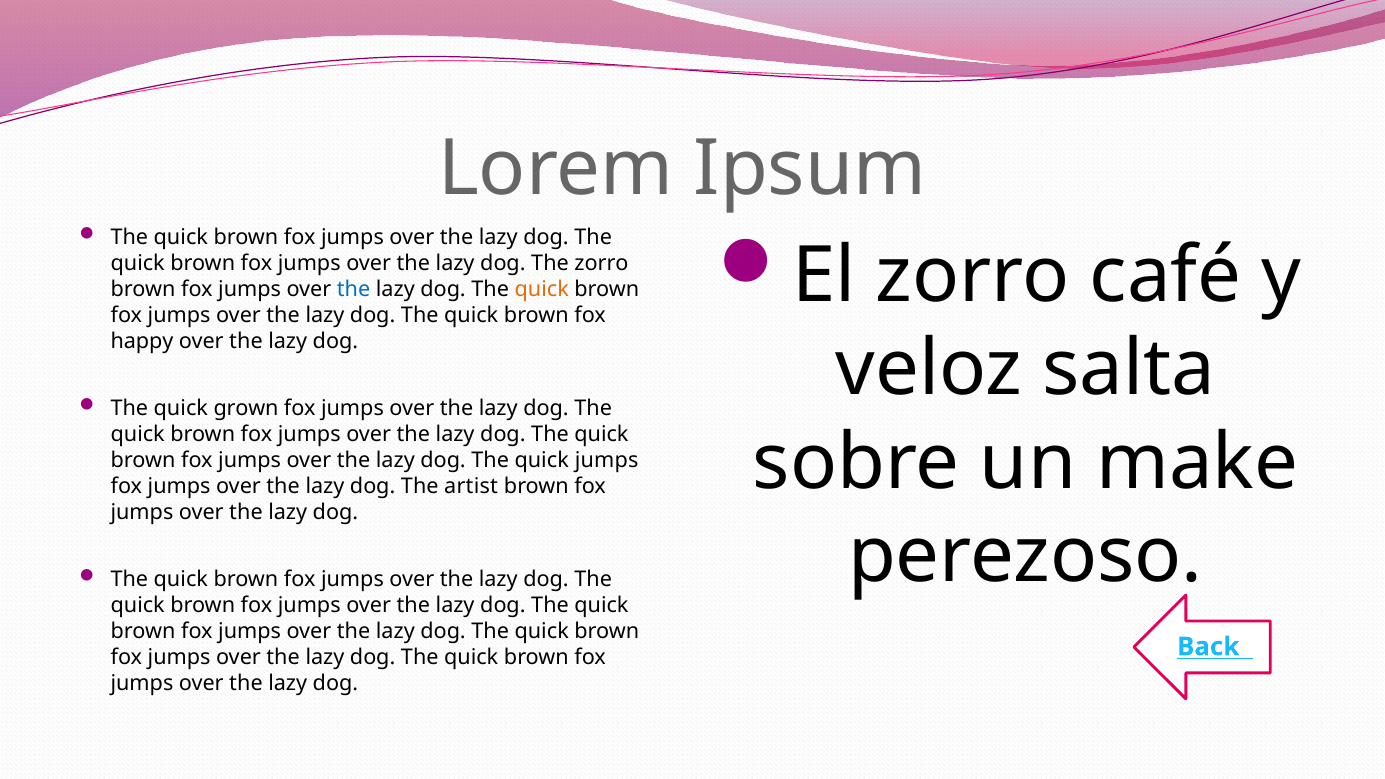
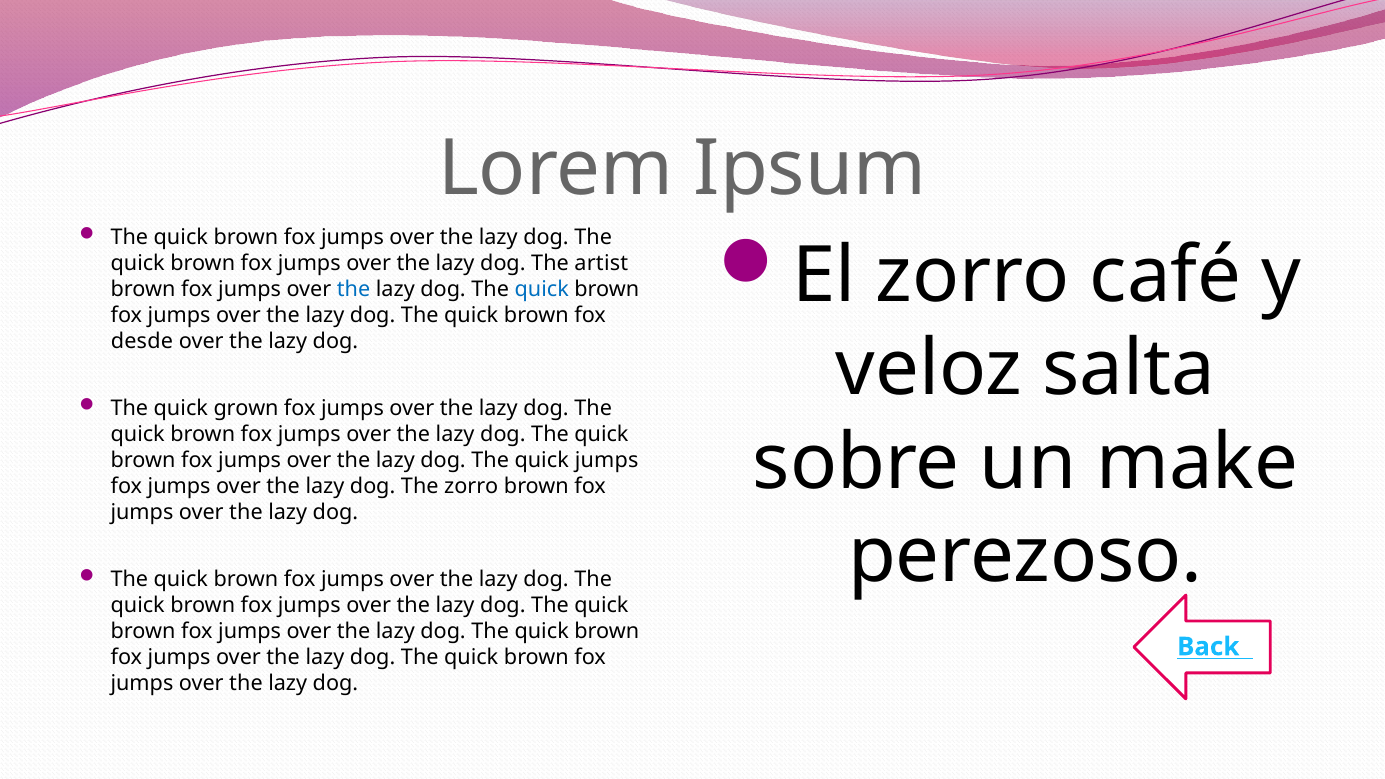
The zorro: zorro -> artist (601, 264)
quick colour: orange -> blue (542, 290)
happy: happy -> desde (142, 342)
The artist: artist -> zorro (471, 486)
